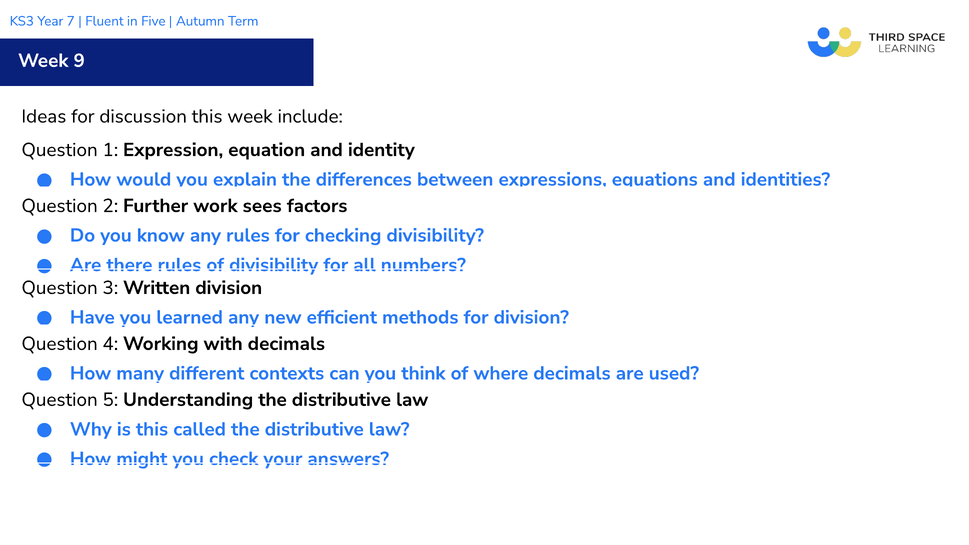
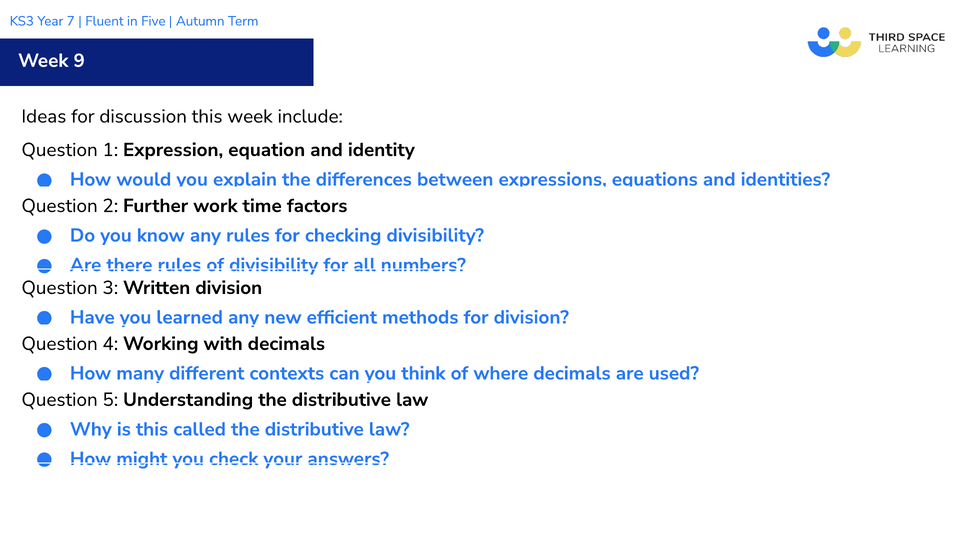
sees: sees -> time (262, 206)
